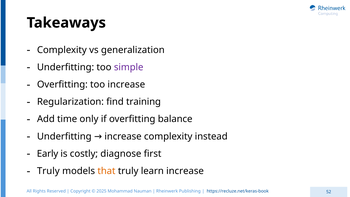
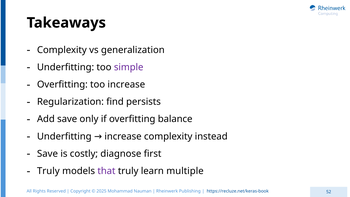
training: training -> persists (143, 102)
Add time: time -> save (67, 119)
Early: Early -> Save (47, 154)
that colour: orange -> purple (106, 171)
learn increase: increase -> multiple (185, 171)
